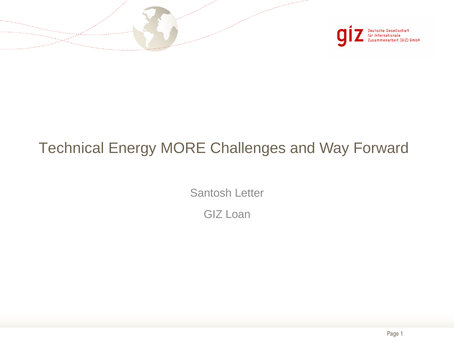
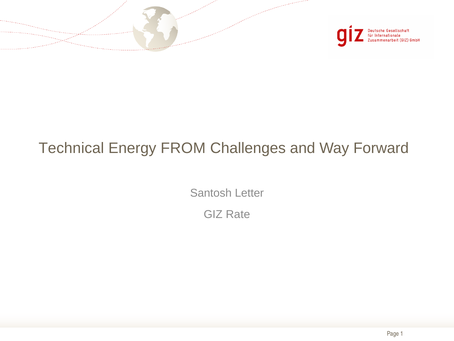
MORE: MORE -> FROM (183, 148)
Loan: Loan -> Rate (238, 214)
